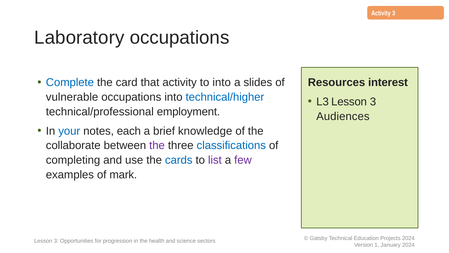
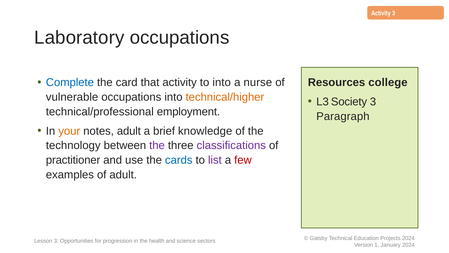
slides: slides -> nurse (258, 82)
interest: interest -> college (388, 82)
technical/higher colour: blue -> orange (225, 97)
L3 Lesson: Lesson -> Society (349, 102)
Audiences: Audiences -> Paragraph (343, 116)
your colour: blue -> orange (69, 131)
notes each: each -> adult (129, 131)
collaborate: collaborate -> technology (73, 145)
classifications colour: blue -> purple (231, 145)
completing: completing -> practitioner (73, 160)
few colour: purple -> red (243, 160)
of mark: mark -> adult (123, 174)
